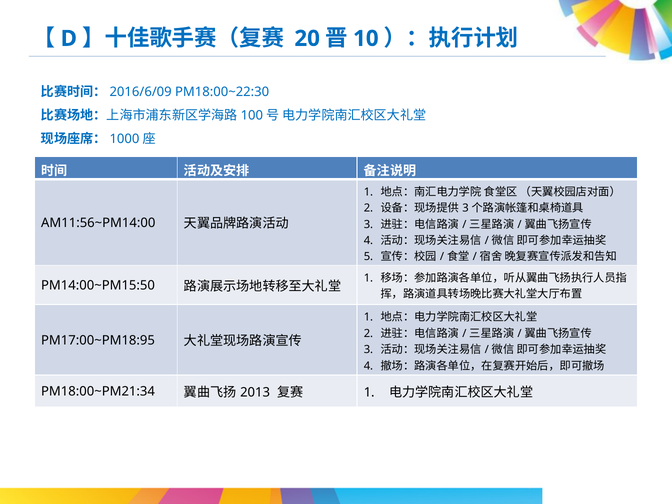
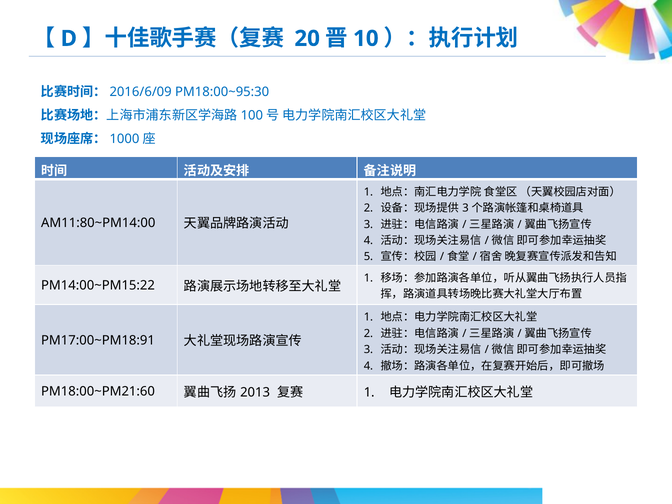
PM18:00~22:30: PM18:00~22:30 -> PM18:00~95:30 (222, 92)
AM11:56~PM14:00: AM11:56~PM14:00 -> AM11:80~PM14:00 (98, 223)
PM14:00~PM15:50: PM14:00~PM15:50 -> PM14:00~PM15:22 (98, 286)
PM17:00~PM18:95: PM17:00~PM18:95 -> PM17:00~PM18:91 (98, 340)
PM18:00~PM21:34: PM18:00~PM21:34 -> PM18:00~PM21:60 (98, 392)
